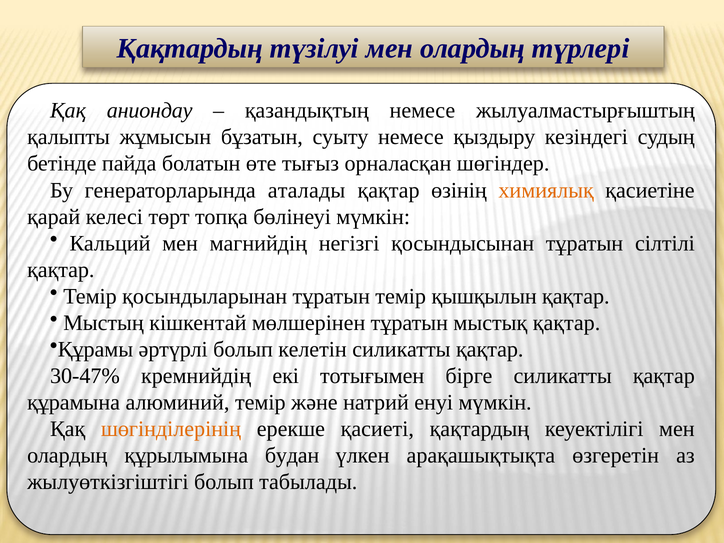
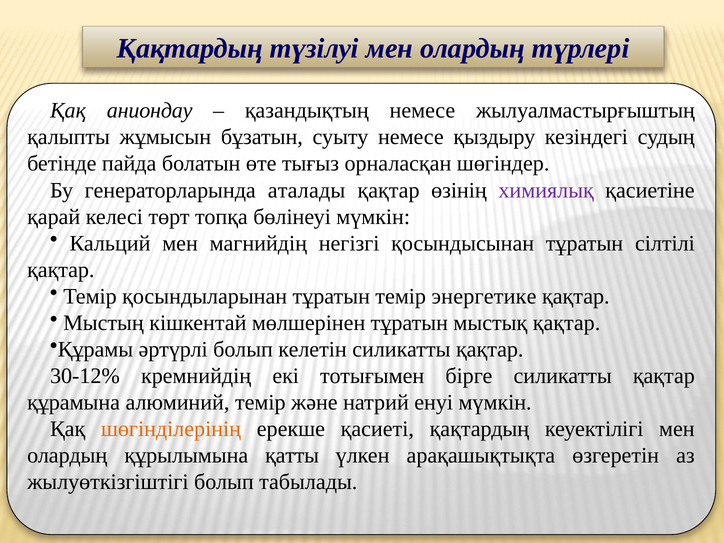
химиялық colour: orange -> purple (546, 190)
қышқылын: қышқылын -> энергетике (484, 296)
30-47%: 30-47% -> 30-12% (85, 376)
будан: будан -> қатты (292, 456)
